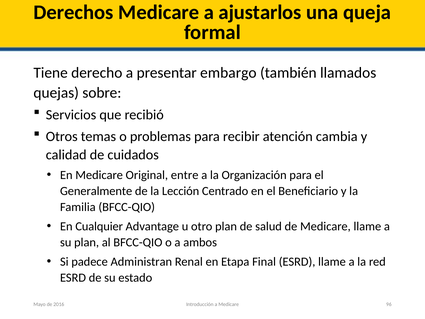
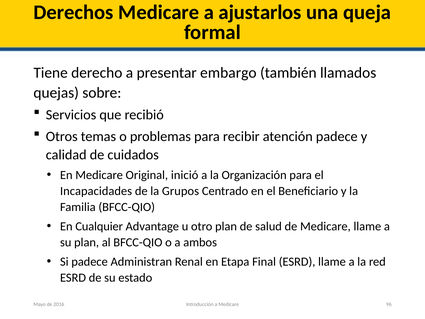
atención cambia: cambia -> padece (337, 136)
entre: entre -> inició (185, 175)
Generalmente: Generalmente -> Incapacidades (96, 191)
Lección: Lección -> Grupos (180, 191)
